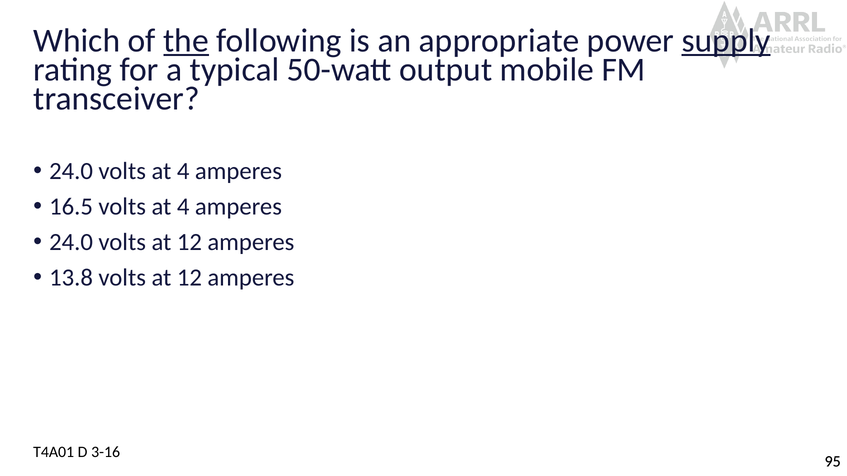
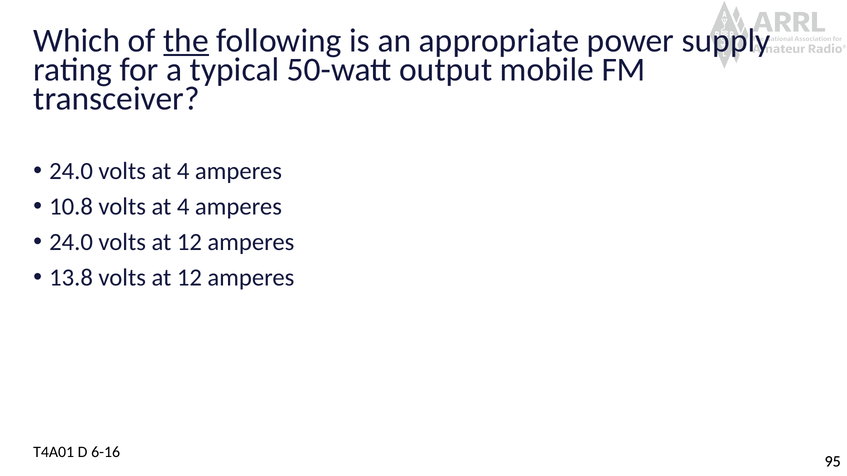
supply underline: present -> none (726, 41)
16.5: 16.5 -> 10.8 (71, 207)
3-16: 3-16 -> 6-16 (106, 453)
